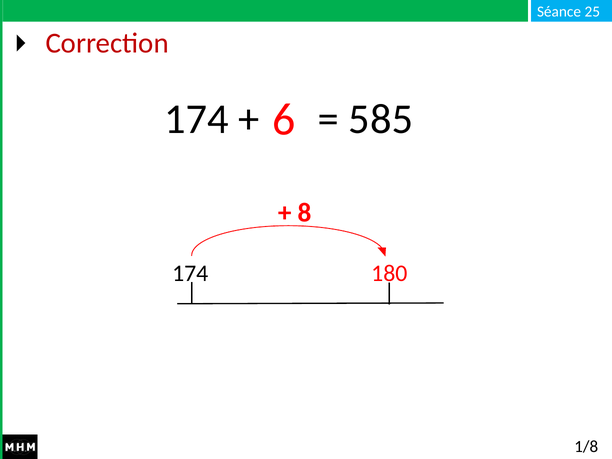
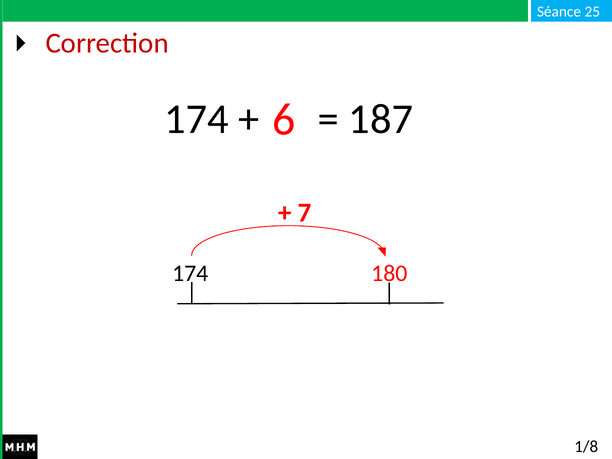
585: 585 -> 187 (381, 119)
8: 8 -> 7 (304, 213)
